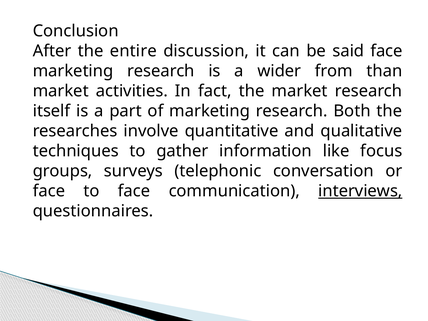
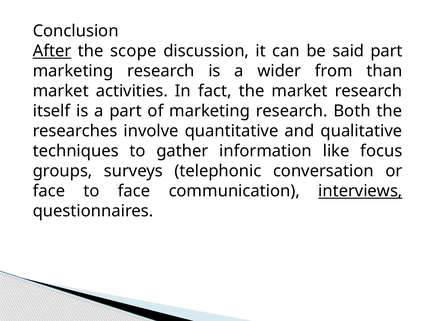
After underline: none -> present (52, 51)
entire: entire -> scope (133, 51)
said face: face -> part (387, 51)
